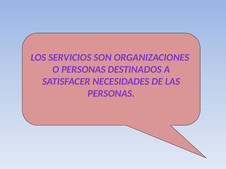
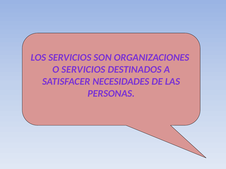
O PERSONAS: PERSONAS -> SERVICIOS (83, 70)
